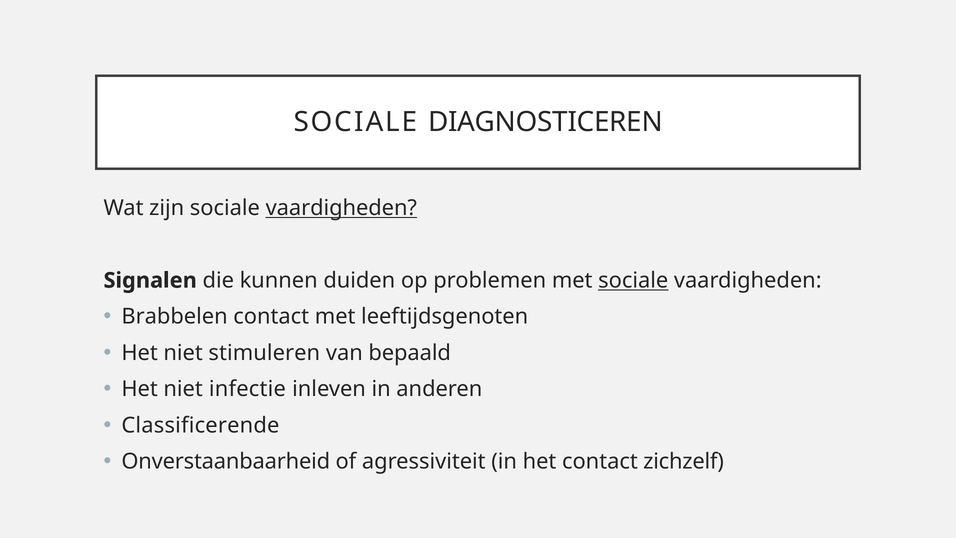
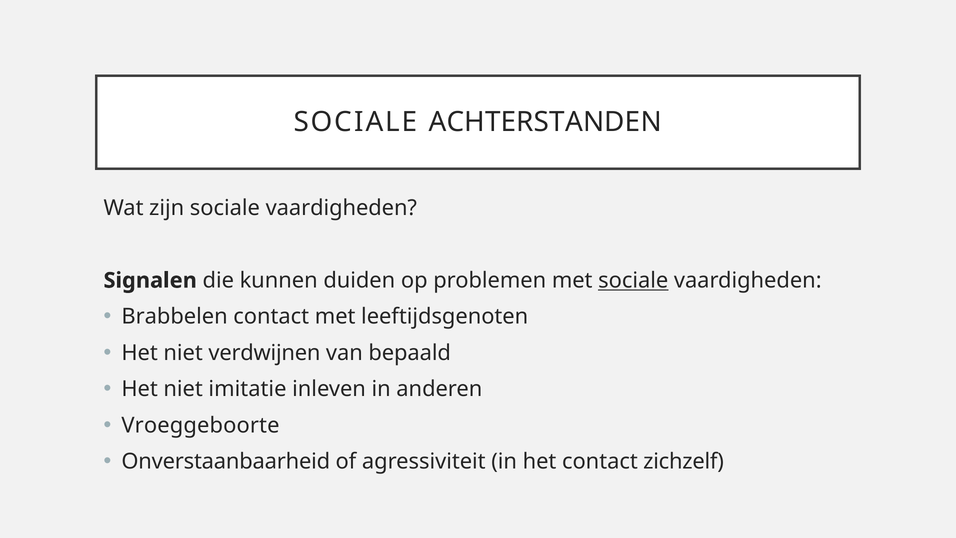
DIAGNOSTICEREN: DIAGNOSTICEREN -> ACHTERSTANDEN (545, 122)
vaardigheden underline: present -> none (341, 208)
stimuleren: stimuleren -> verdwijnen (264, 353)
infectie: infectie -> imitatie (248, 389)
Classificerende: Classificerende -> Vroeggeboorte (200, 425)
